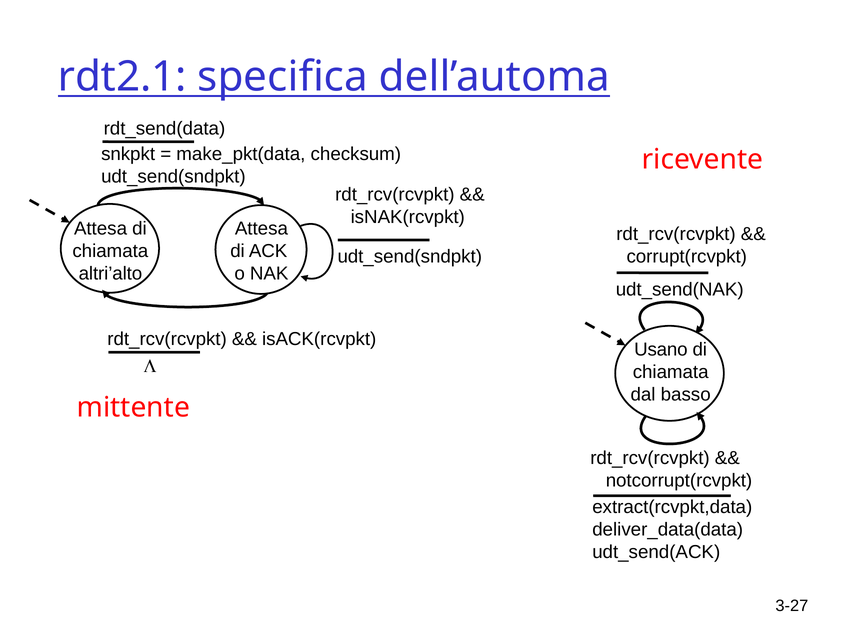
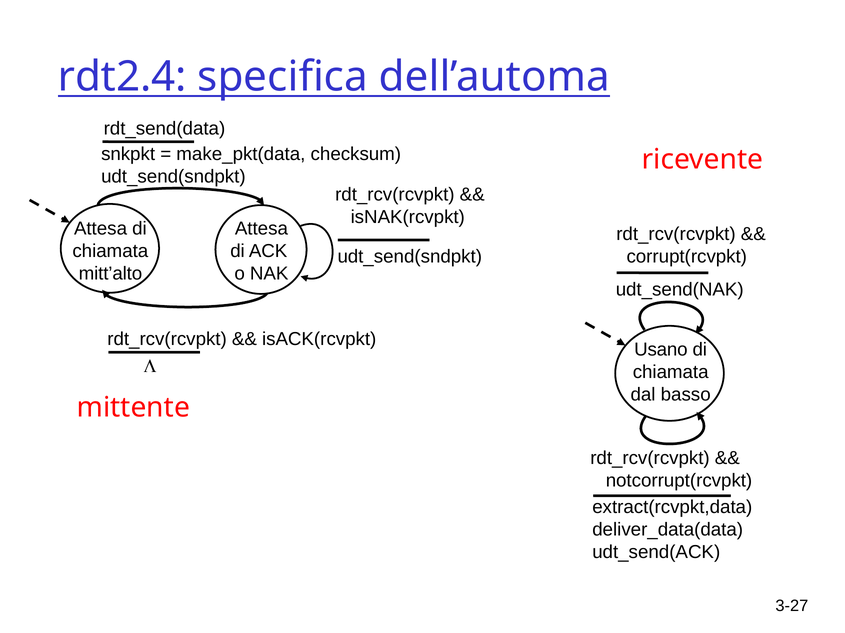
rdt2.1: rdt2.1 -> rdt2.4 (122, 77)
altri’alto: altri’alto -> mitt’alto (110, 274)
